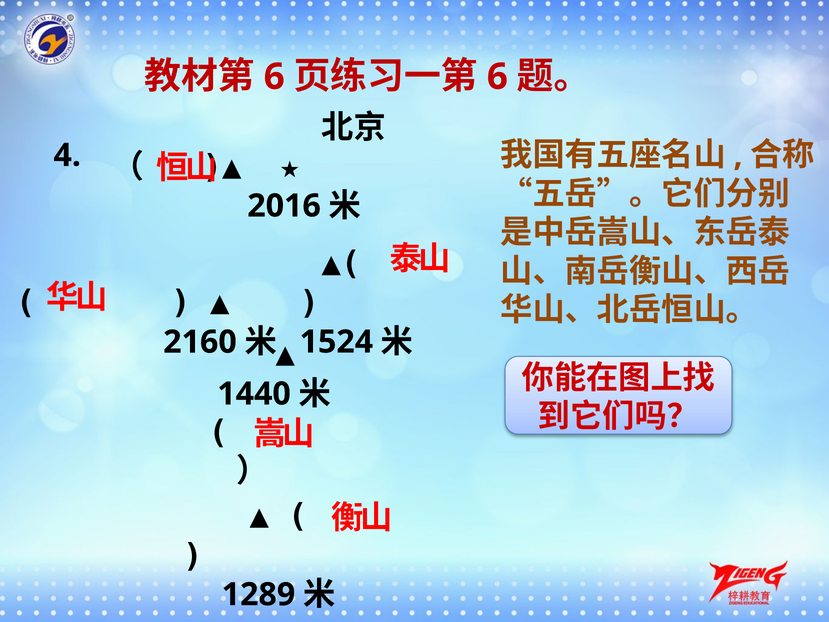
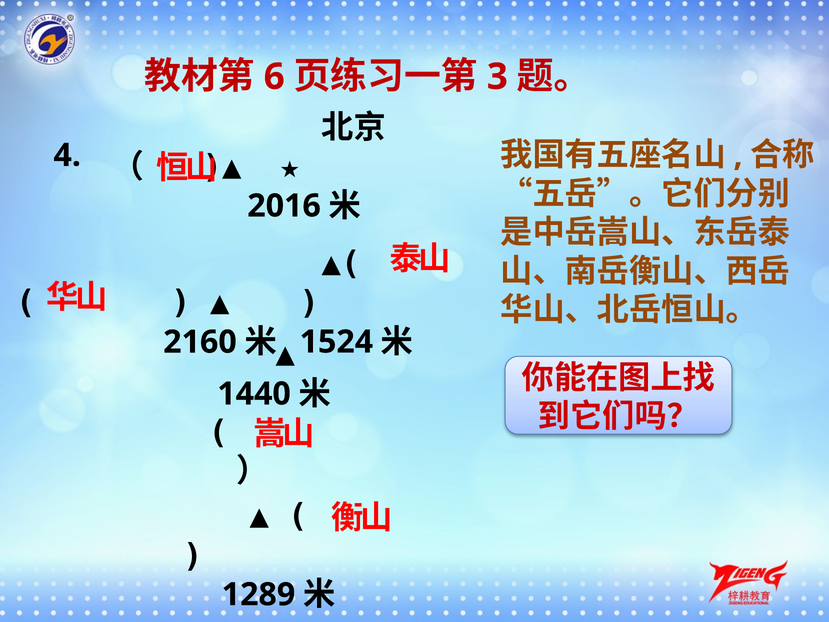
6: 6 -> 3 (497, 77)
